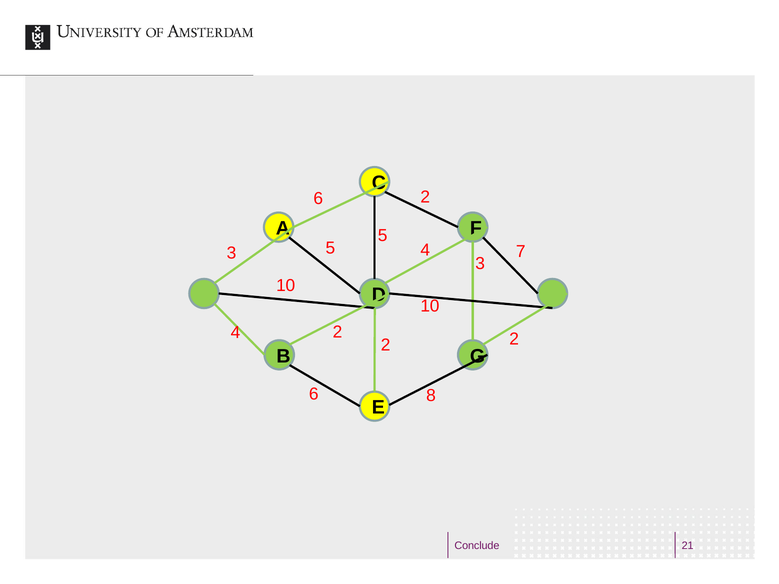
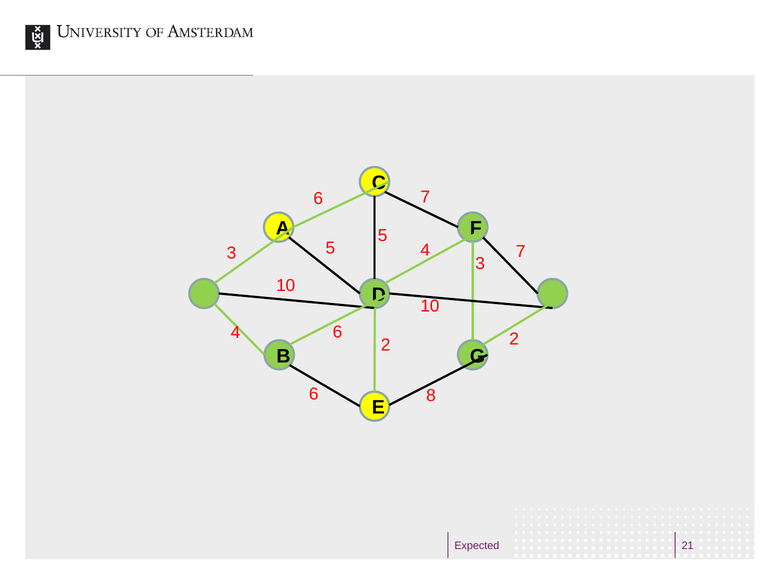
2: 2 -> 7 (425, 197)
4 2: 2 -> 6 (337, 332)
Conclude: Conclude -> Expected (477, 546)
